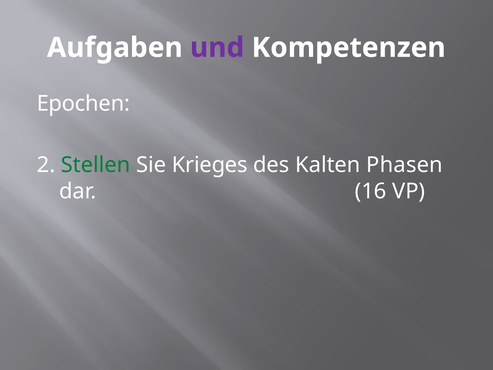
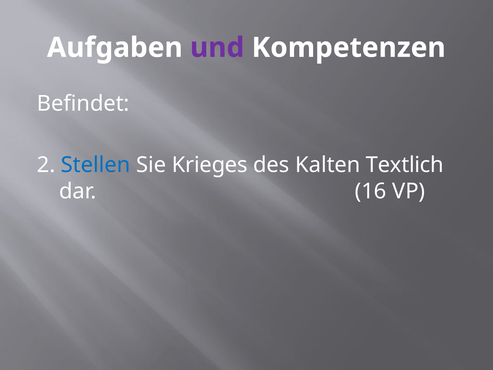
Epochen: Epochen -> Befindet (83, 103)
Stellen colour: green -> blue (96, 165)
Phasen: Phasen -> Textlich (405, 165)
